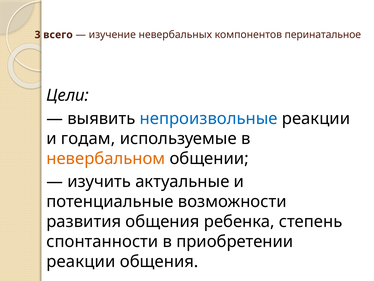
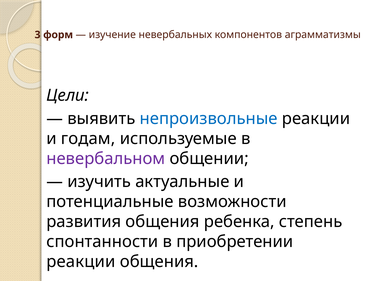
всего: всего -> форм (58, 35)
перинатальное: перинатальное -> аграмматизмы (323, 35)
невербальном colour: orange -> purple (106, 158)
